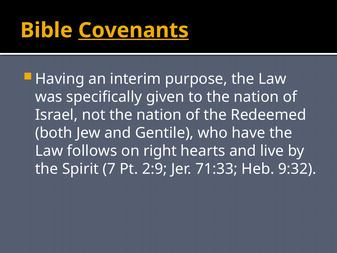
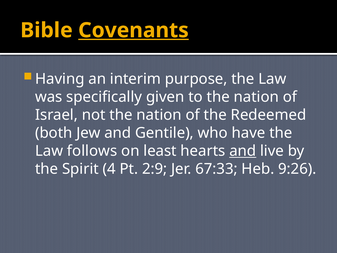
right: right -> least (160, 151)
and underline: none -> present (243, 151)
7: 7 -> 4 (109, 169)
71:33: 71:33 -> 67:33 (216, 169)
9:32: 9:32 -> 9:26 (297, 169)
